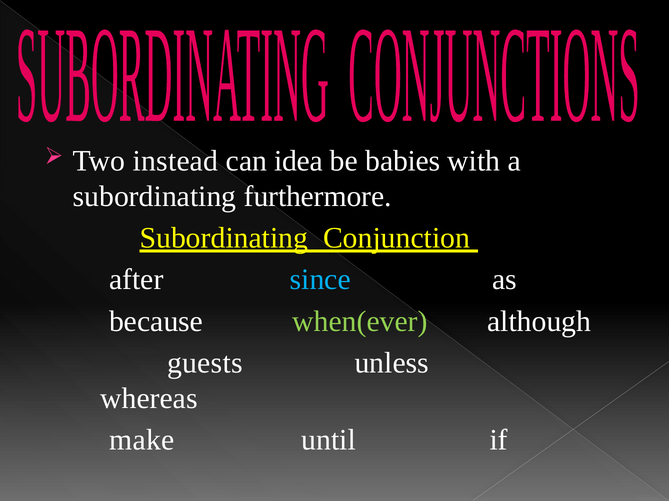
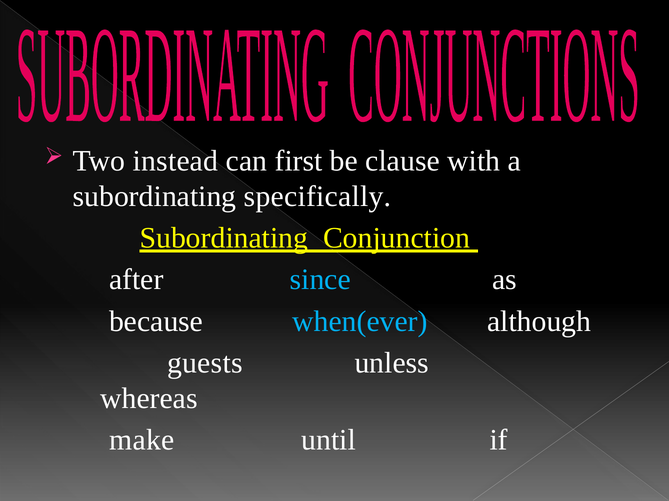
idea: idea -> first (299, 161)
babies: babies -> clause (403, 161)
furthermore: furthermore -> specifically (318, 197)
when(ever colour: light green -> light blue (360, 322)
